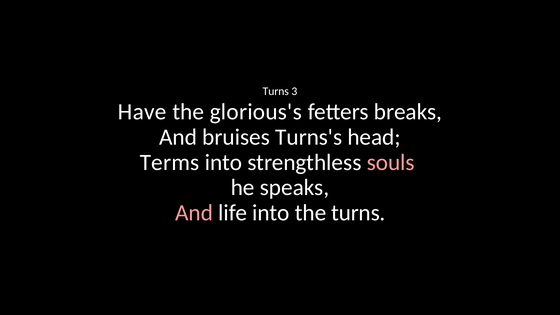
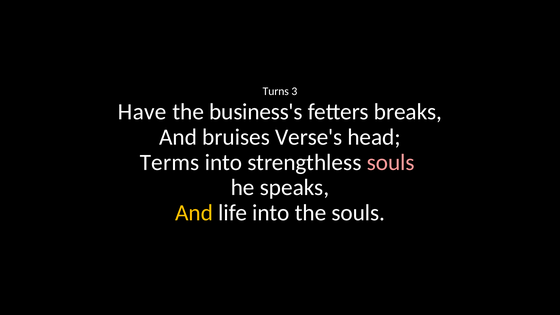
glorious's: glorious's -> business's (256, 112)
Turns's: Turns's -> Verse's (309, 137)
And colour: pink -> yellow (194, 213)
the turns: turns -> souls (358, 213)
